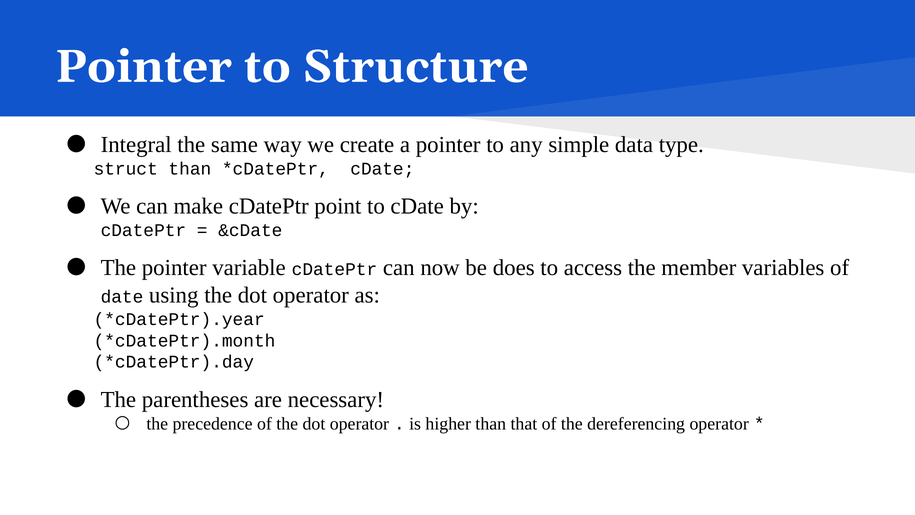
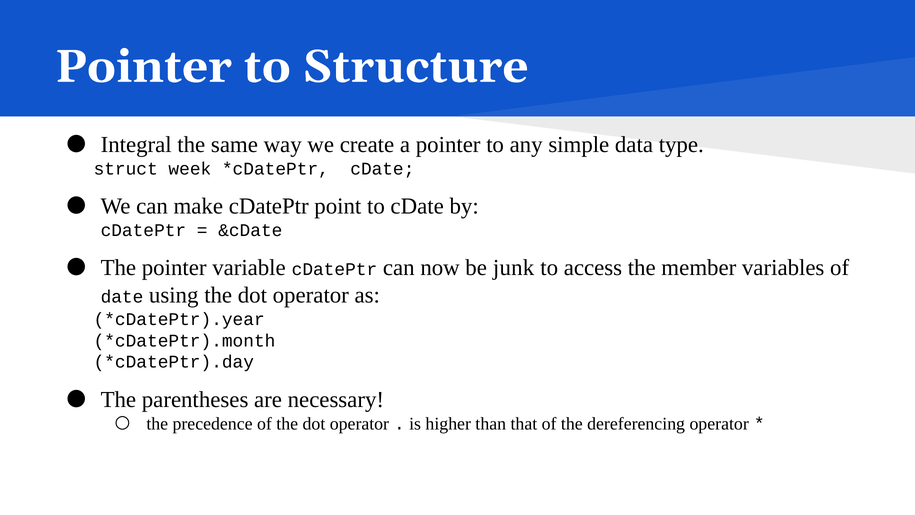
struct than: than -> week (190, 169)
does: does -> junk (514, 268)
